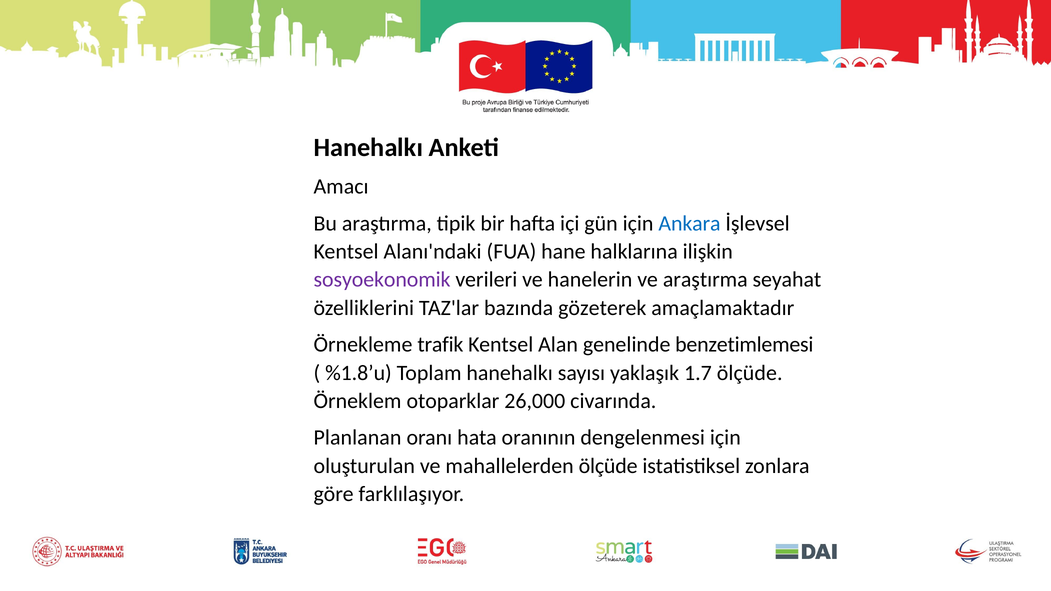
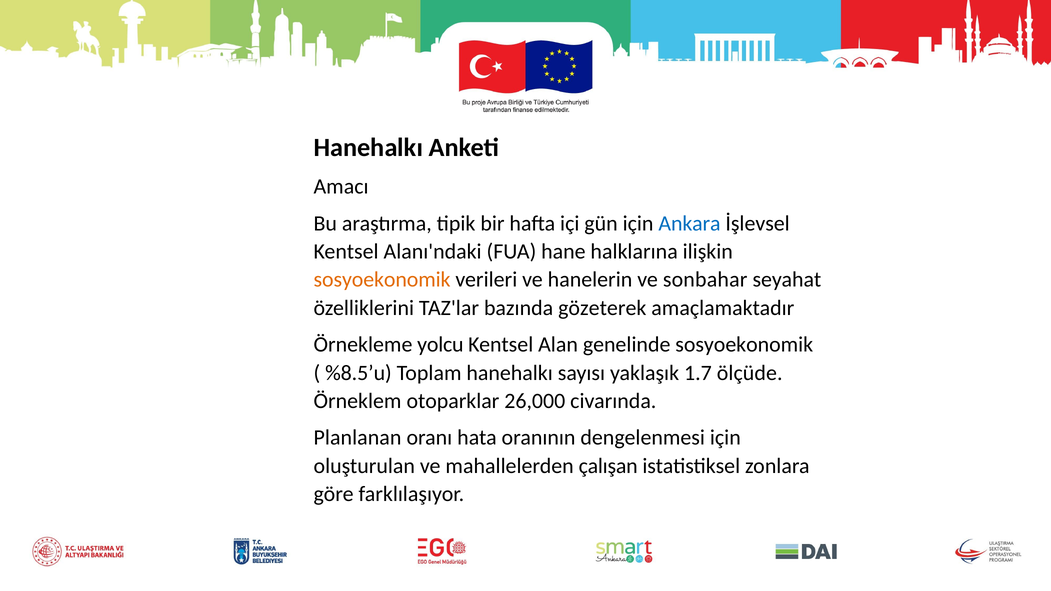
sosyoekonomik colour: purple -> orange (382, 280)
ve araştırma: araştırma -> sonbahar (705, 280)
trafik: trafik -> yolcu (440, 345)
genelinde benzetimlemesi: benzetimlemesi -> sosyoekonomik (744, 345)
%1.8’u: %1.8’u -> %8.5’u (358, 373)
mahallelerden ölçüde: ölçüde -> çalışan (608, 466)
